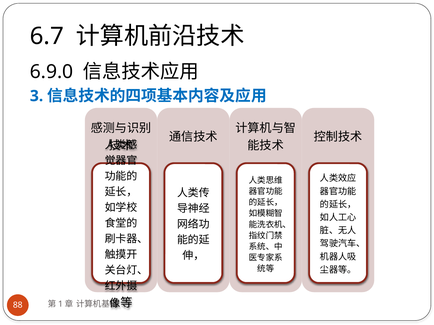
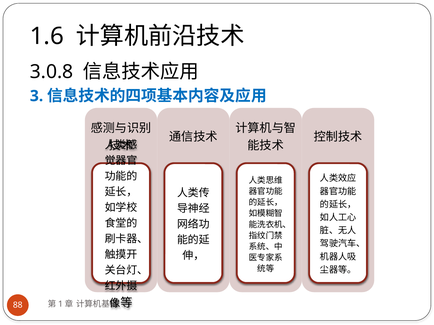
6.7: 6.7 -> 1.6 (47, 36)
6.9.0: 6.9.0 -> 3.0.8 (52, 72)
